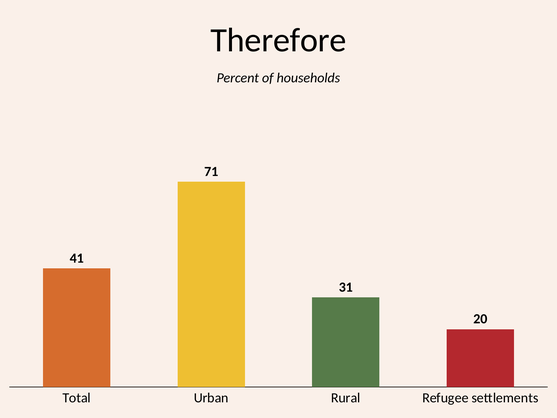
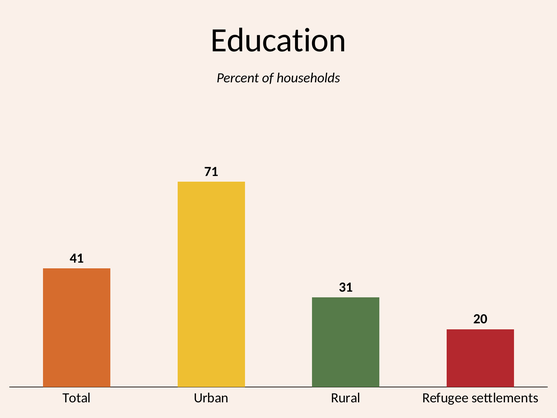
Therefore: Therefore -> Education (279, 40)
